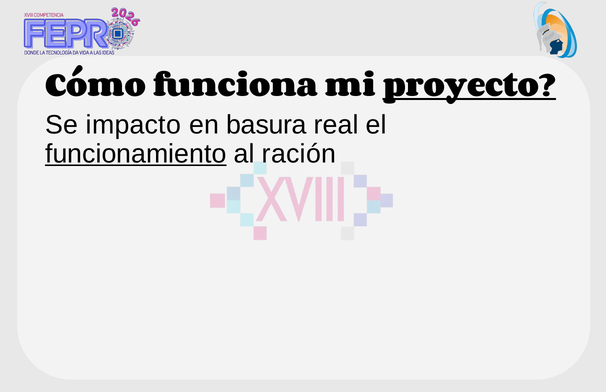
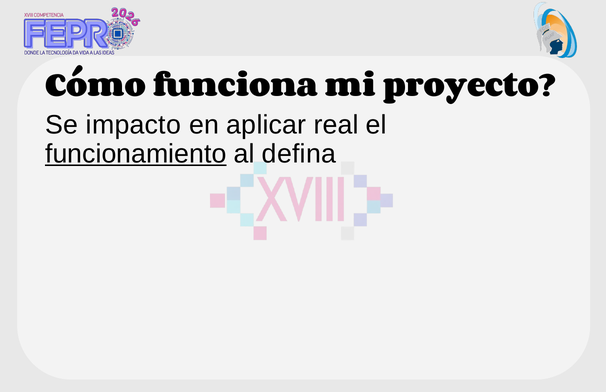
proyecto underline: present -> none (469, 87)
basura: basura -> aplicar (266, 125)
ración: ración -> defina (299, 154)
